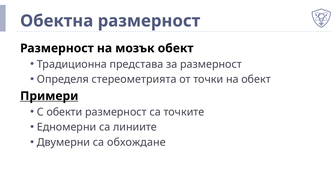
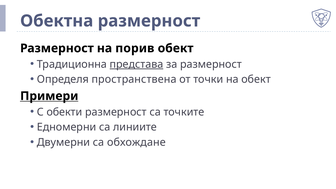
мозък: мозък -> порив (135, 48)
представа underline: none -> present (137, 64)
стереометрията: стереометрията -> пространствена (134, 79)
